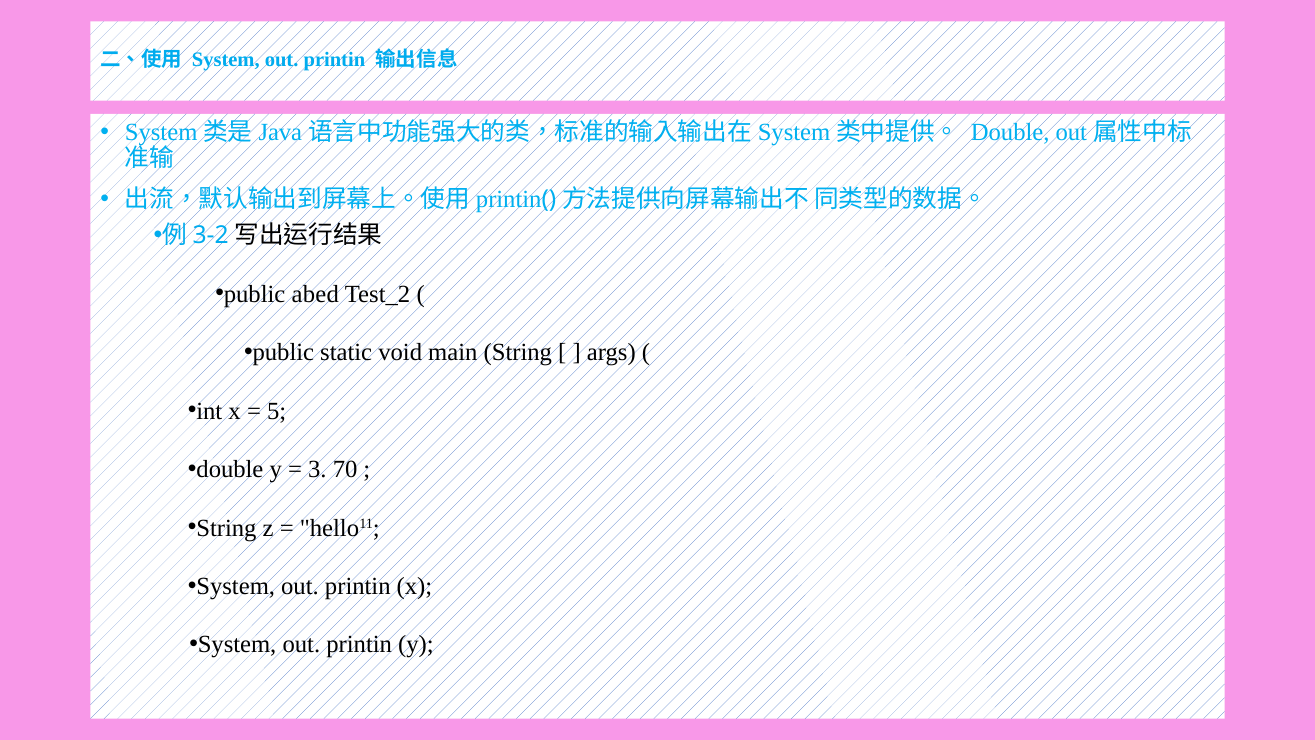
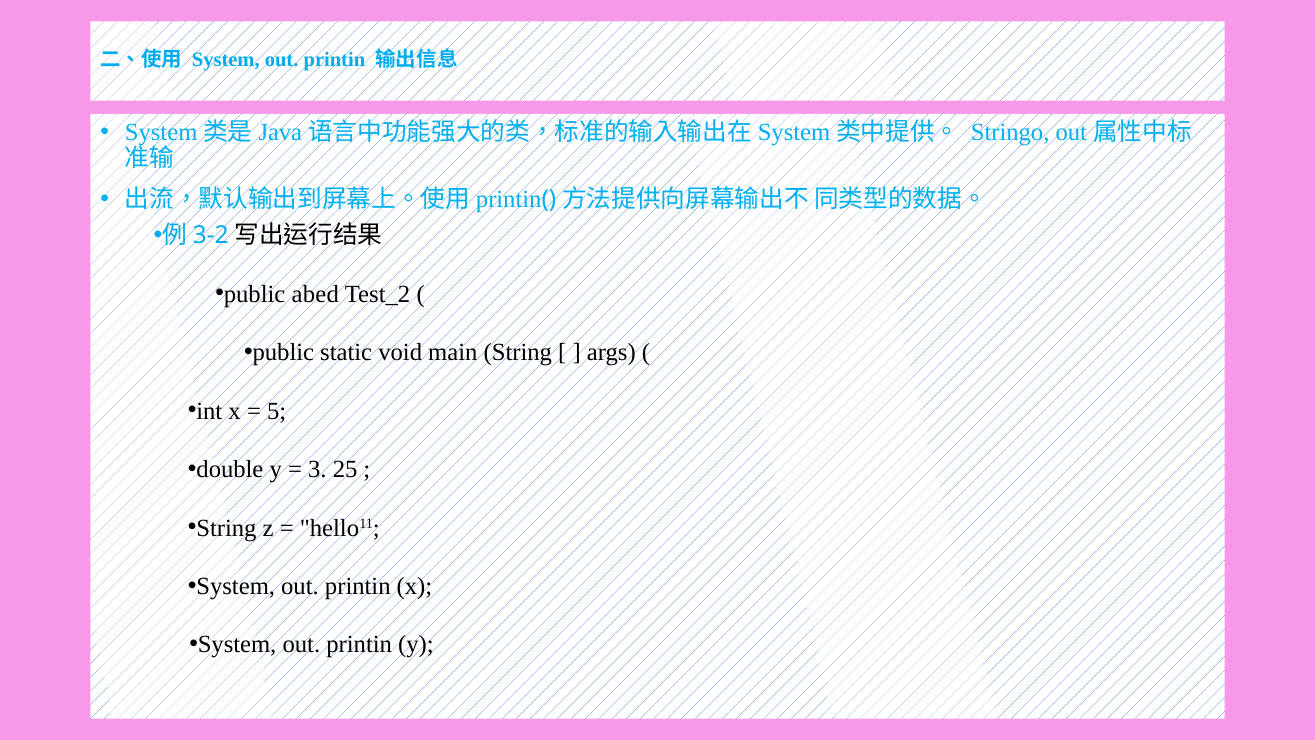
Double: Double -> Stringo (1010, 132)
70: 70 -> 25 (345, 469)
